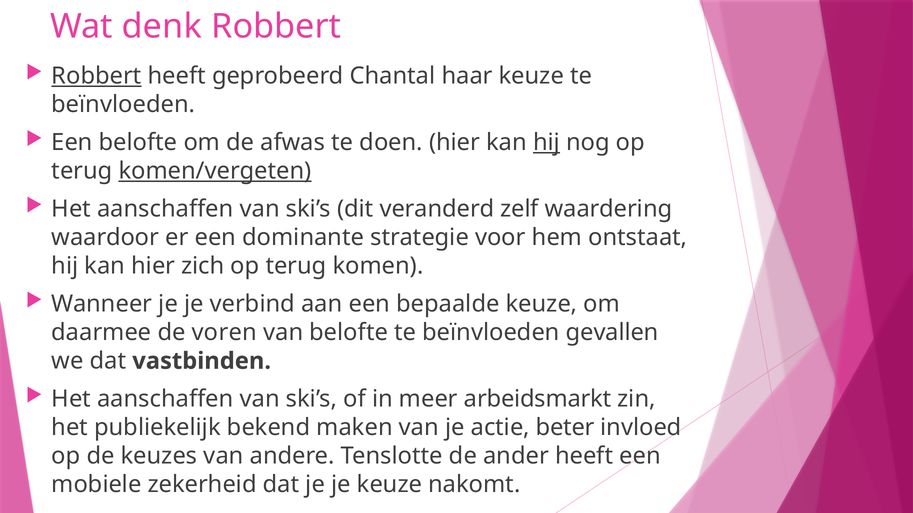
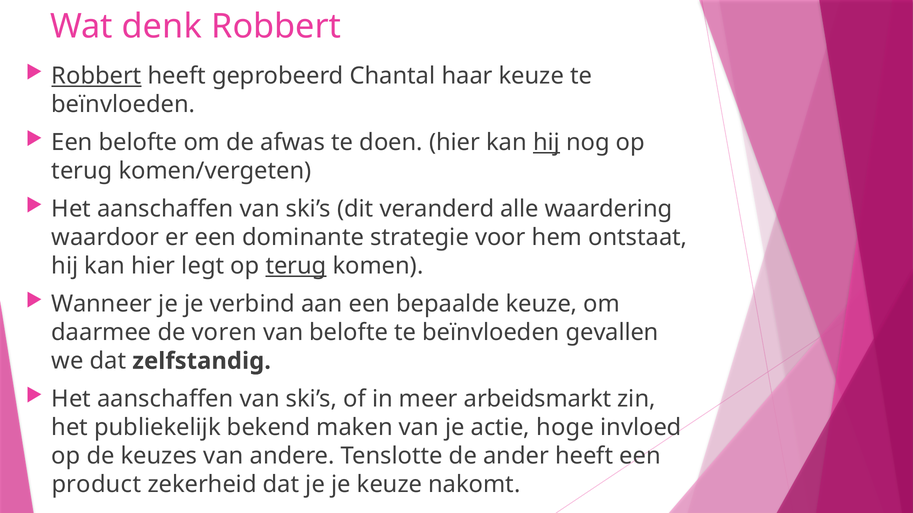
komen/vergeten underline: present -> none (215, 171)
zelf: zelf -> alle (520, 209)
zich: zich -> legt (203, 266)
terug underline: none -> present (296, 266)
vastbinden: vastbinden -> zelfstandig (202, 361)
beter: beter -> hoge (565, 428)
mobiele: mobiele -> product (96, 485)
